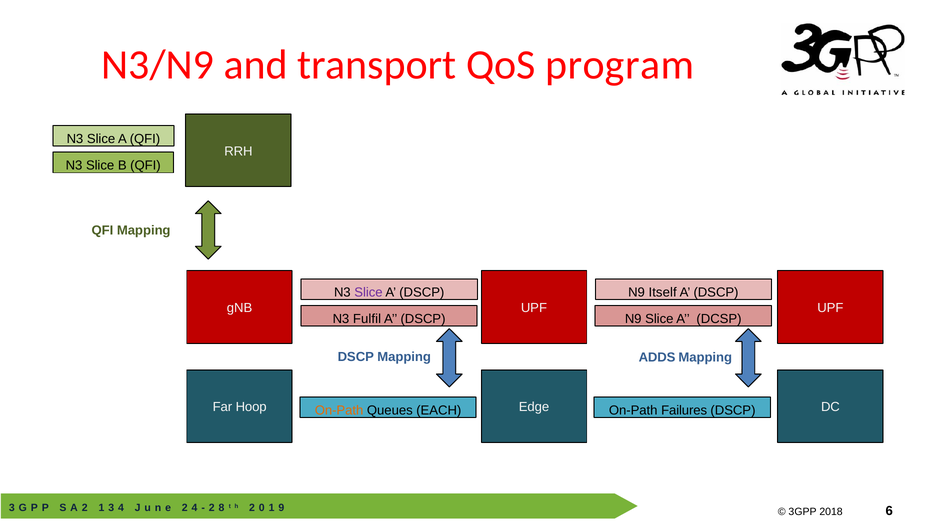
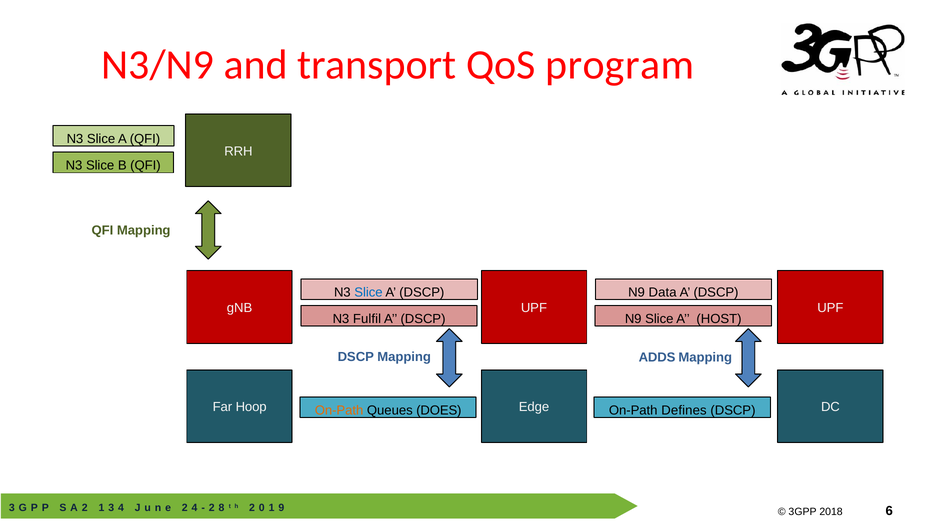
Slice colour: purple -> blue (368, 292)
Itself: Itself -> Data (663, 292)
DCSP: DCSP -> HOST (719, 319)
EACH: EACH -> DOES (439, 410)
Failures: Failures -> Defines (684, 410)
